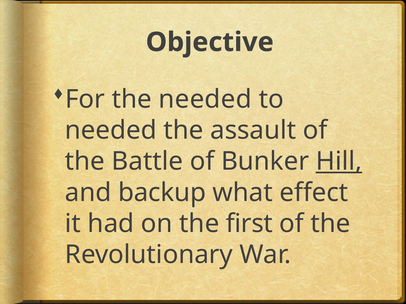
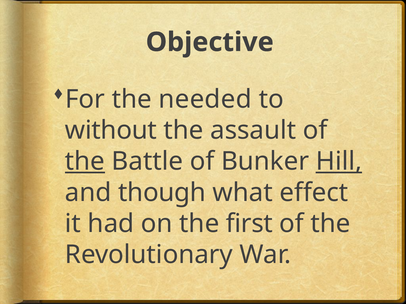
needed: needed -> without (111, 131)
the underline: none -> present (85, 162)
backup: backup -> though (162, 193)
